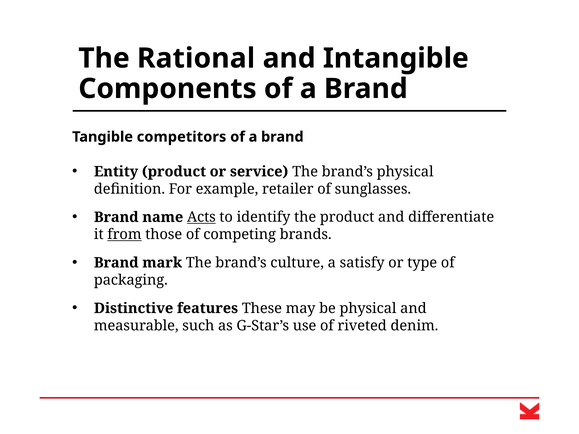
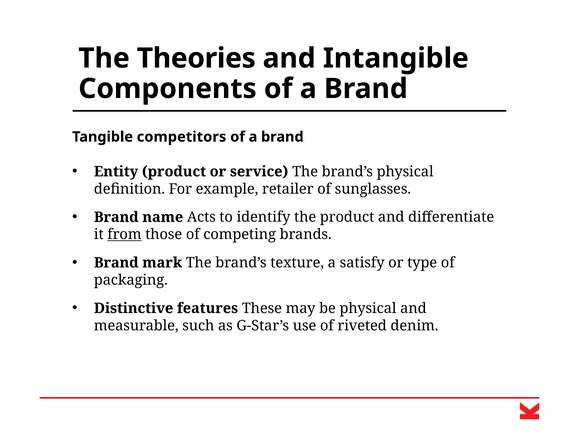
Rational: Rational -> Theories (196, 58)
Acts underline: present -> none (201, 217)
culture: culture -> texture (297, 263)
